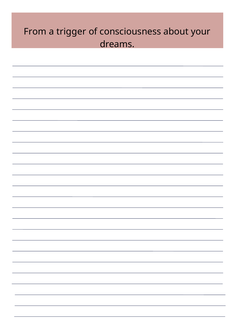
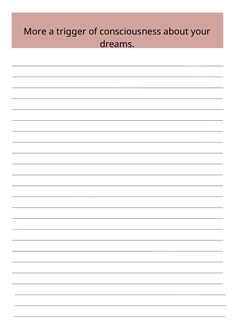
From: From -> More (35, 32)
